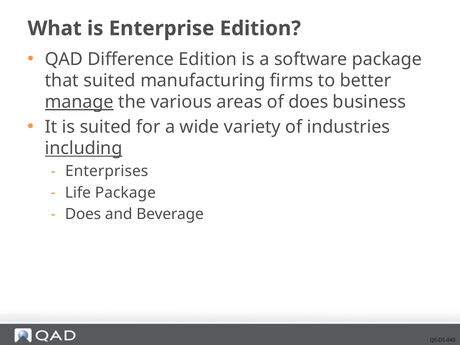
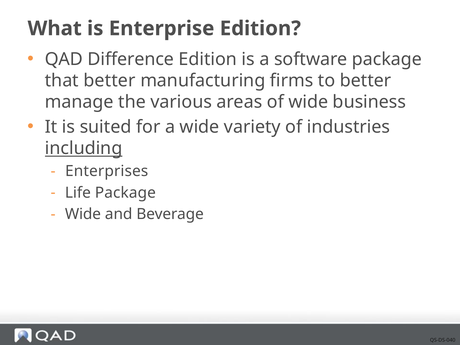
that suited: suited -> better (109, 81)
manage underline: present -> none (79, 102)
of does: does -> wide (308, 102)
Does: Does -> Wide (83, 214)
